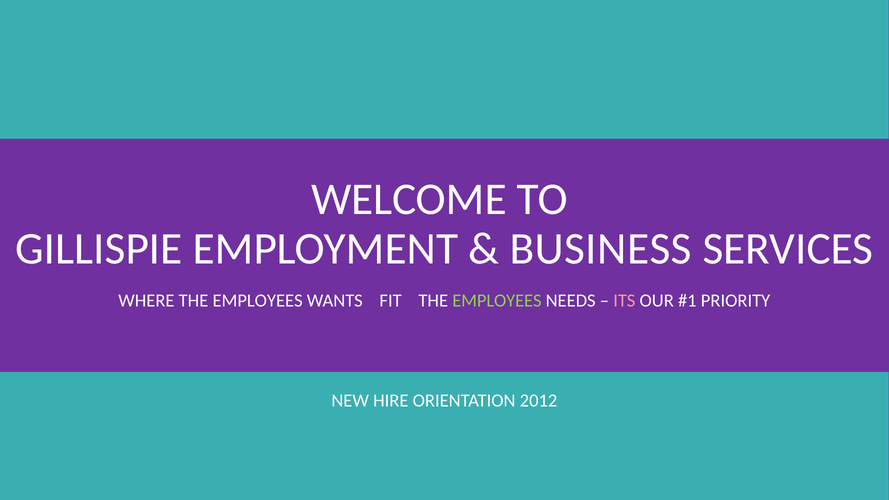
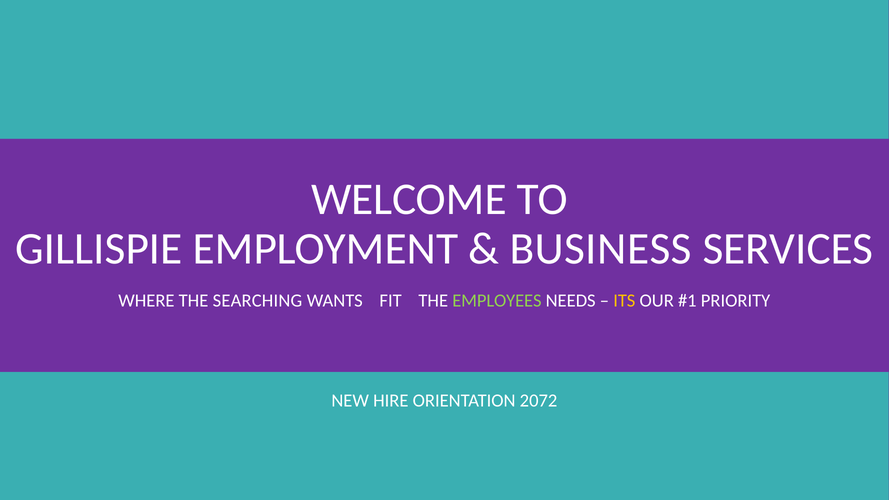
WHERE THE EMPLOYEES: EMPLOYEES -> SEARCHING (257, 301)
ITS colour: pink -> yellow (624, 301)
2012: 2012 -> 2072 (539, 401)
